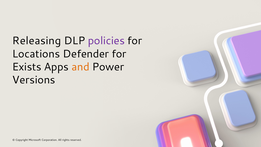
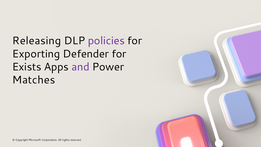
Locations: Locations -> Exporting (36, 54)
and colour: orange -> purple (81, 67)
Versions: Versions -> Matches (34, 80)
